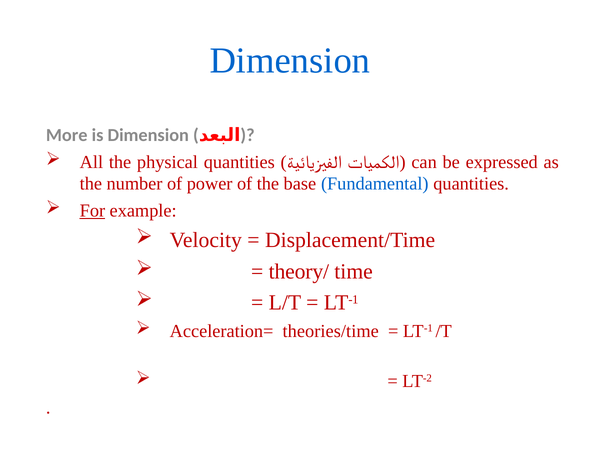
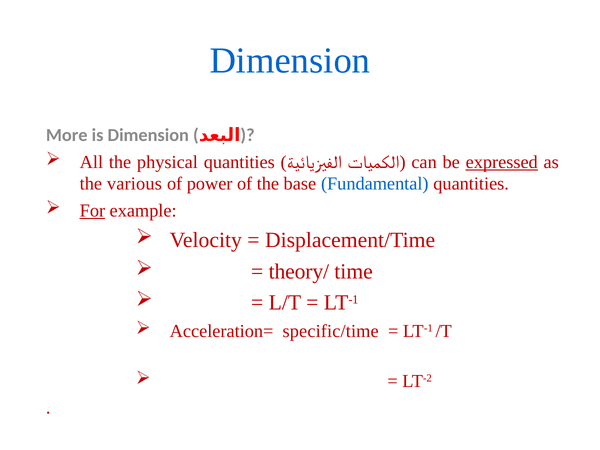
expressed underline: none -> present (502, 162)
number: number -> various (134, 184)
theories/time: theories/time -> specific/time (331, 331)
